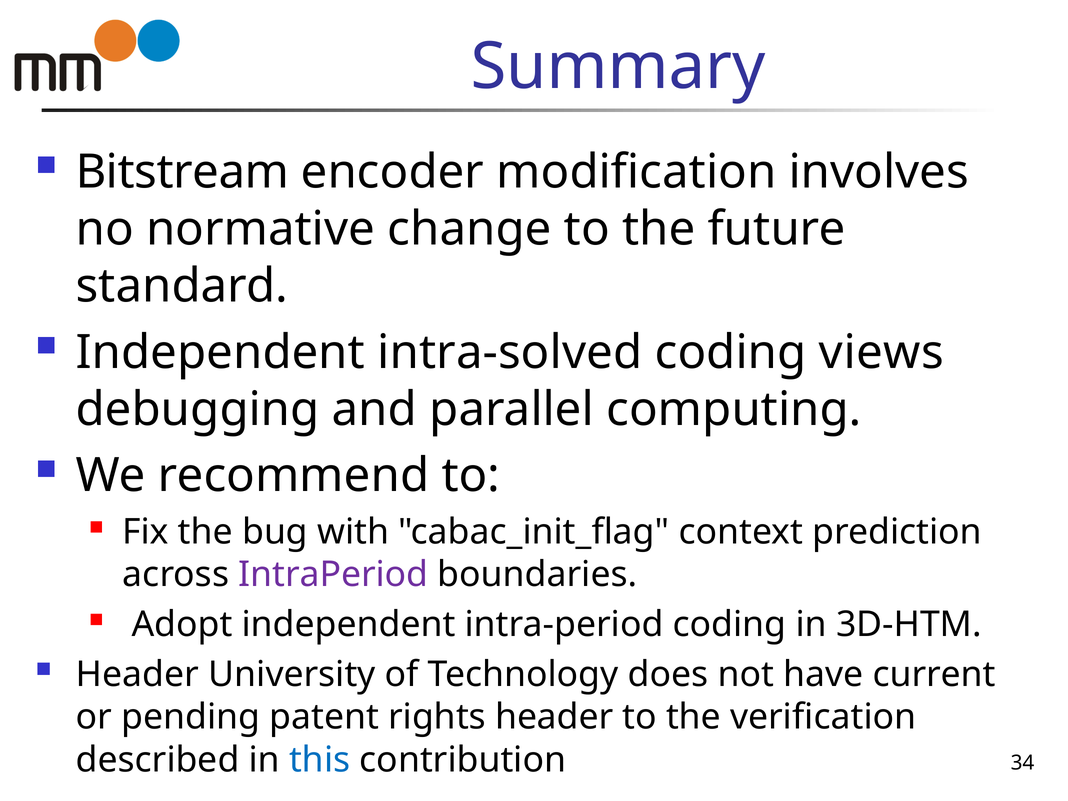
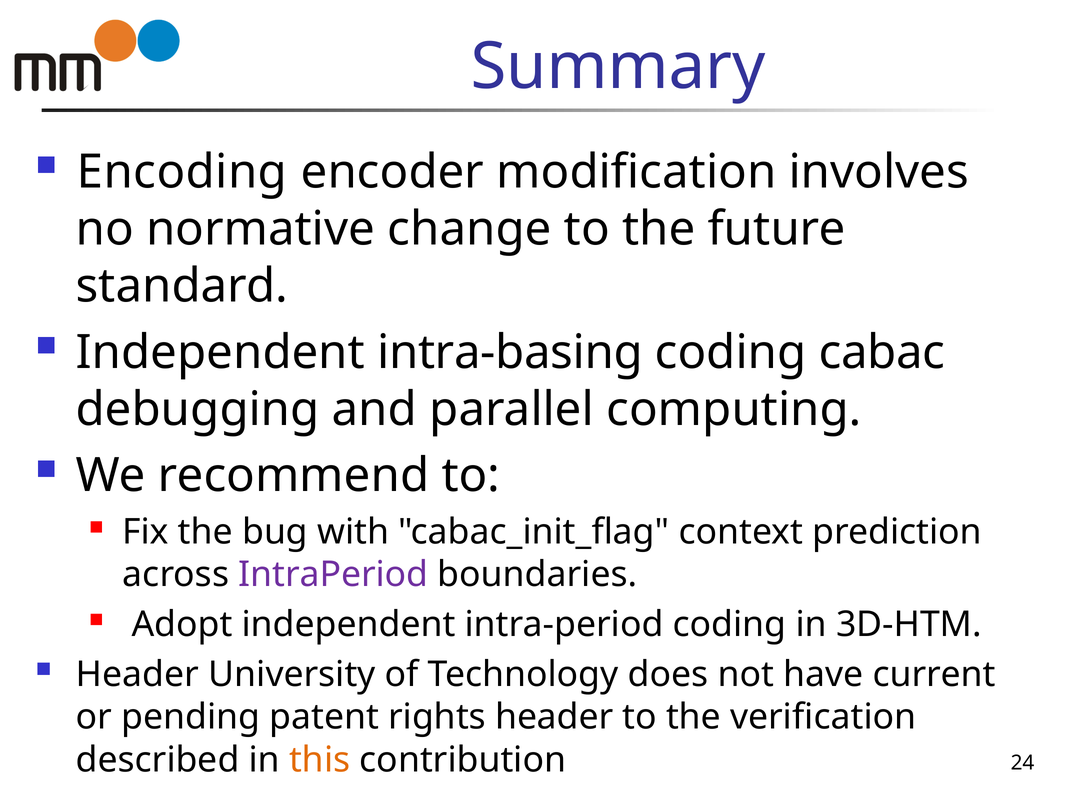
Bitstream: Bitstream -> Encoding (182, 172)
intra-solved: intra-solved -> intra-basing (510, 352)
views: views -> cabac (882, 352)
this colour: blue -> orange (320, 760)
34: 34 -> 24 (1023, 763)
